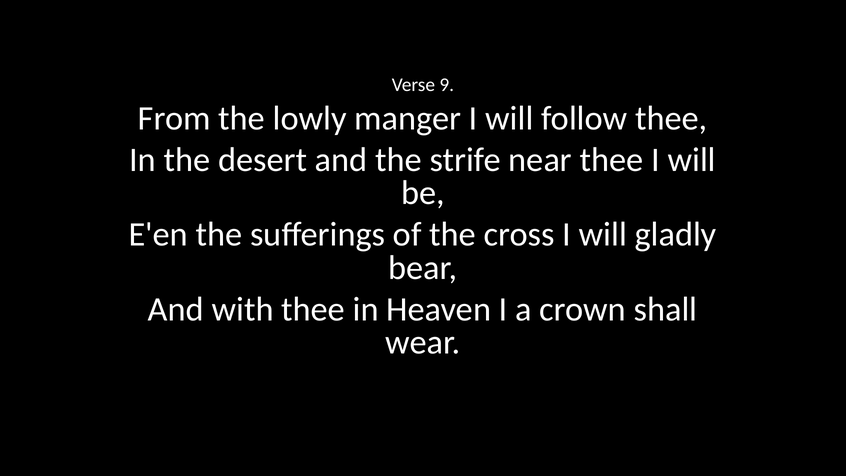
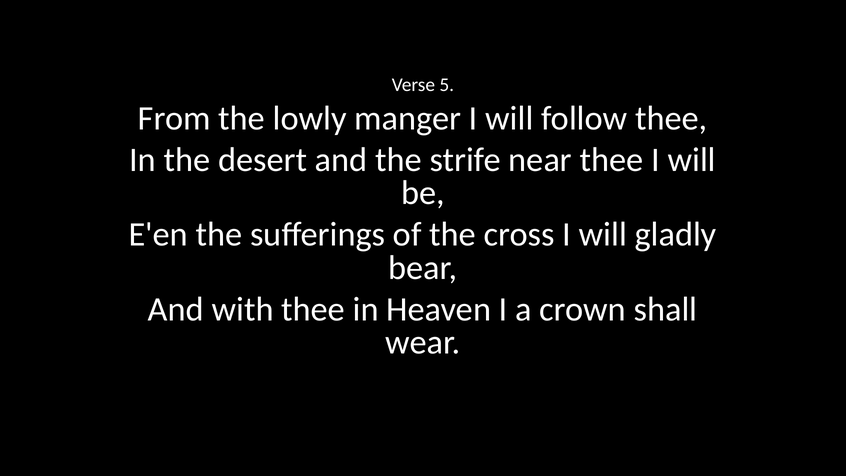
9: 9 -> 5 (447, 85)
